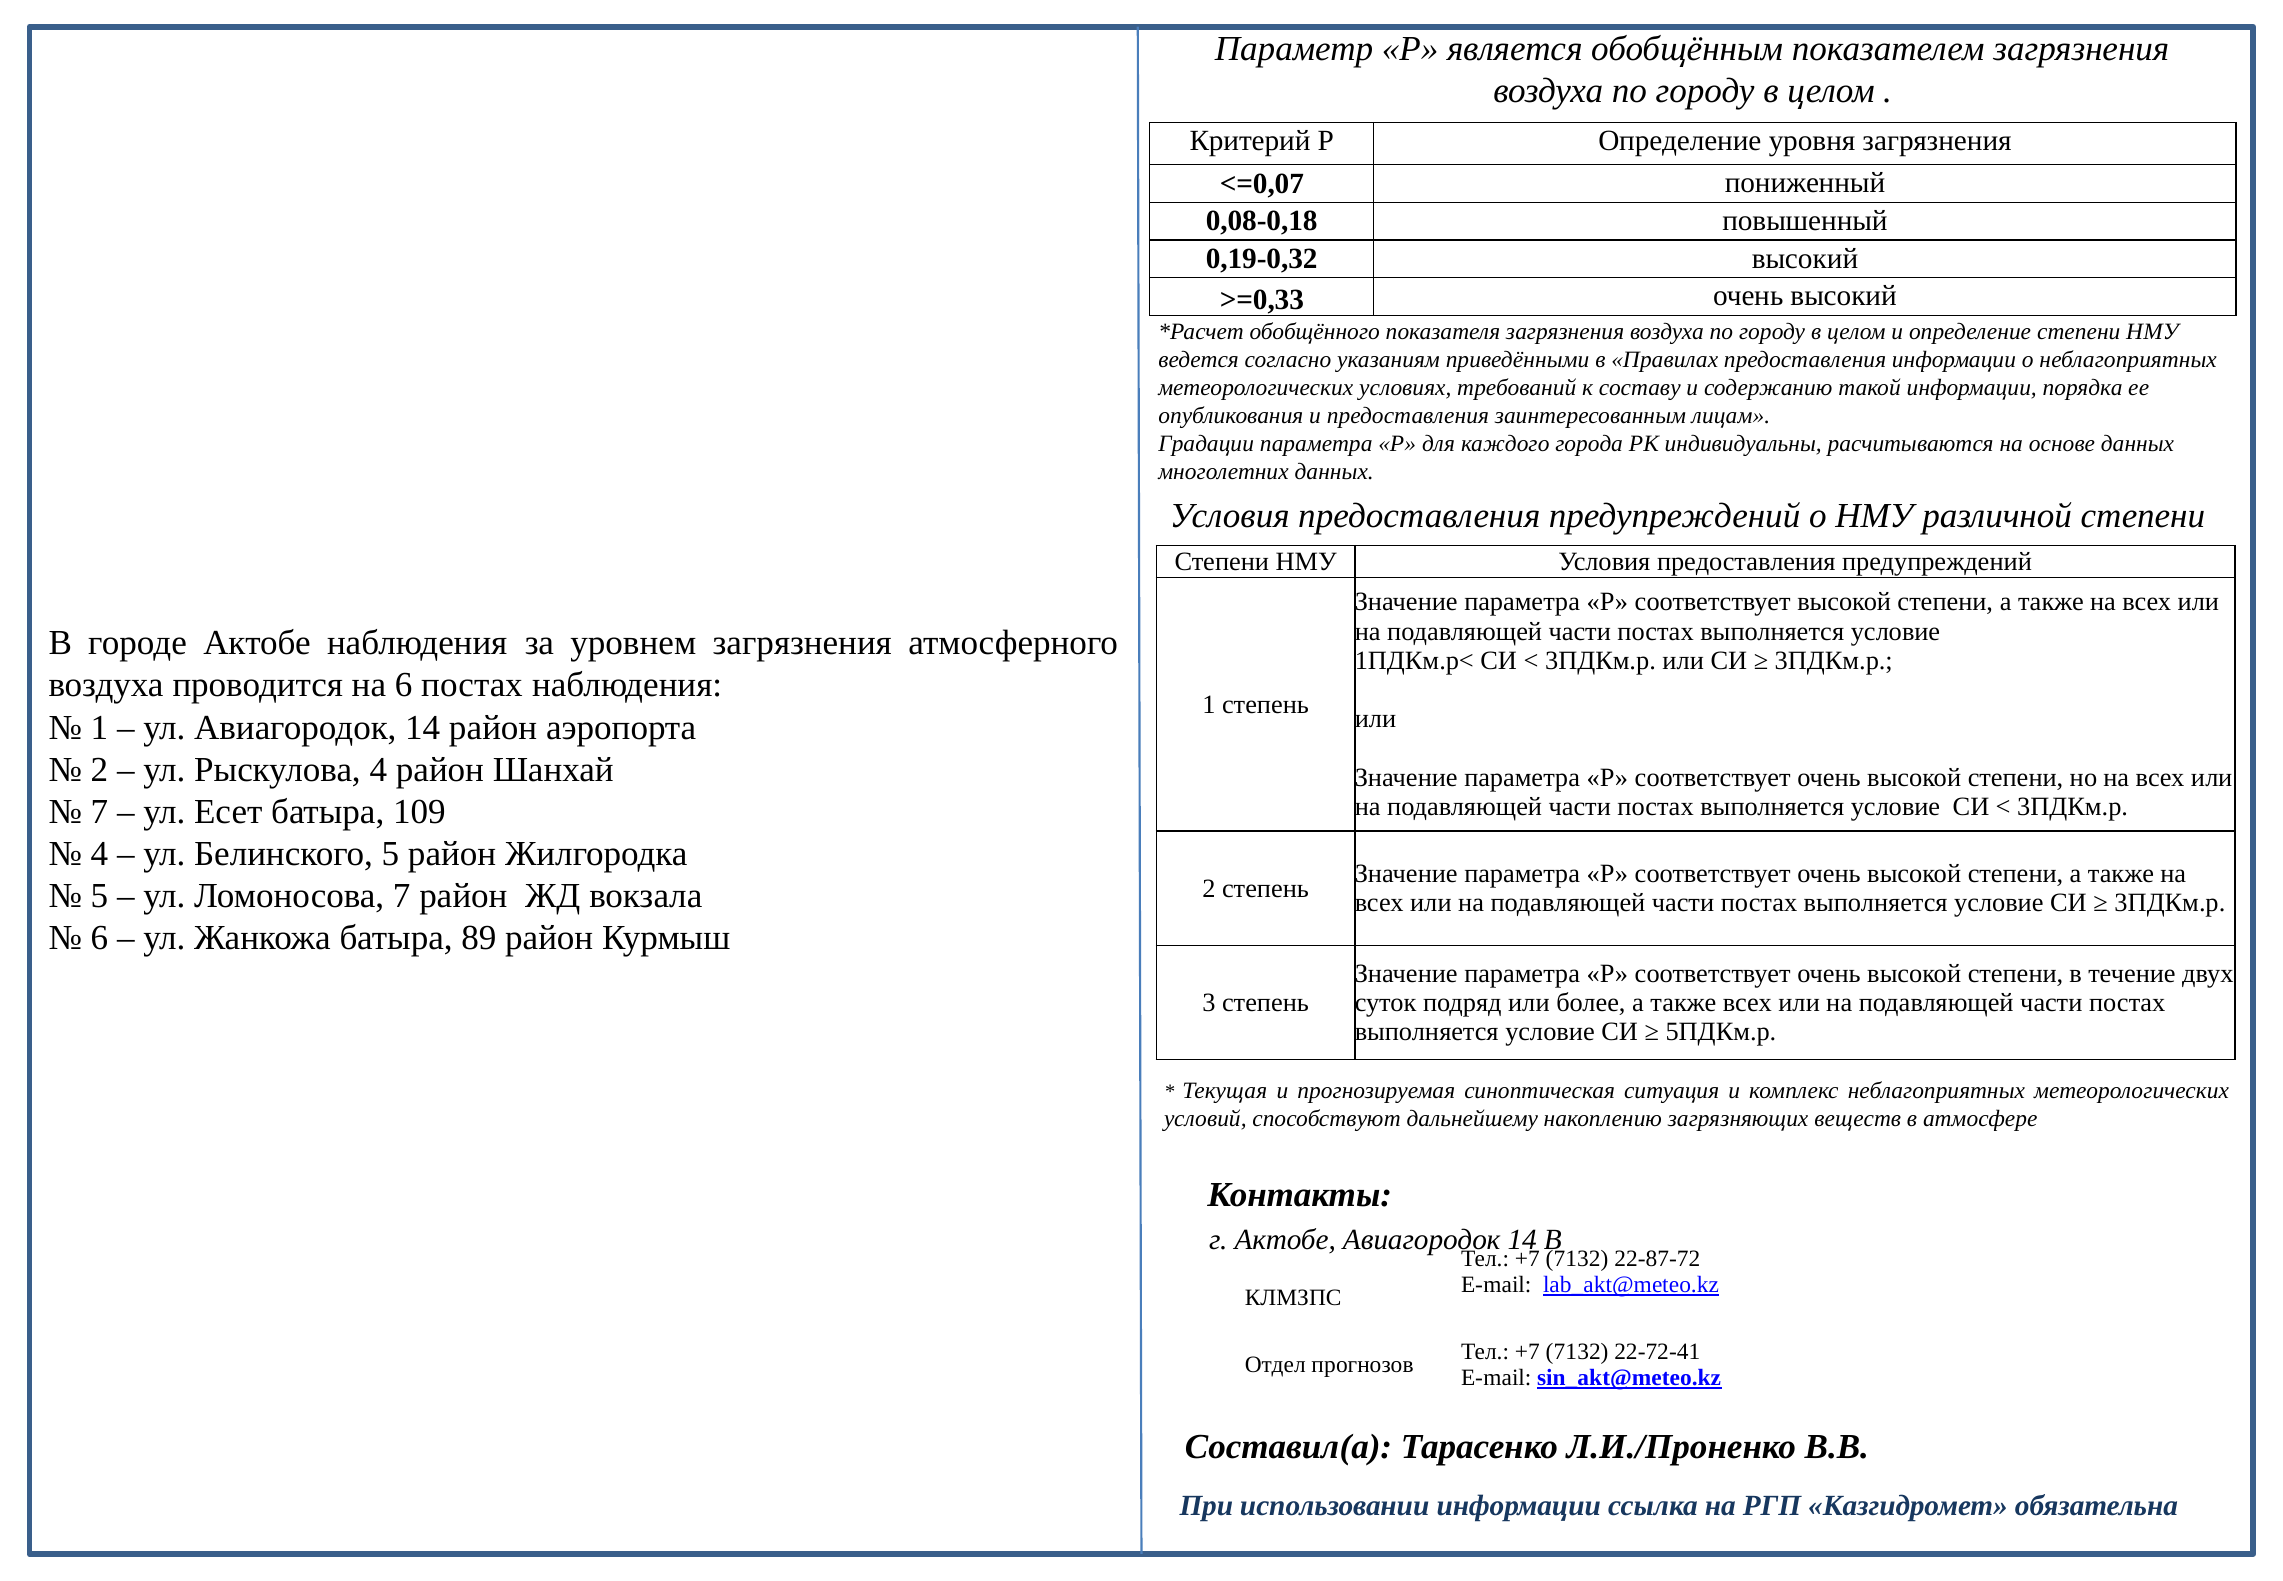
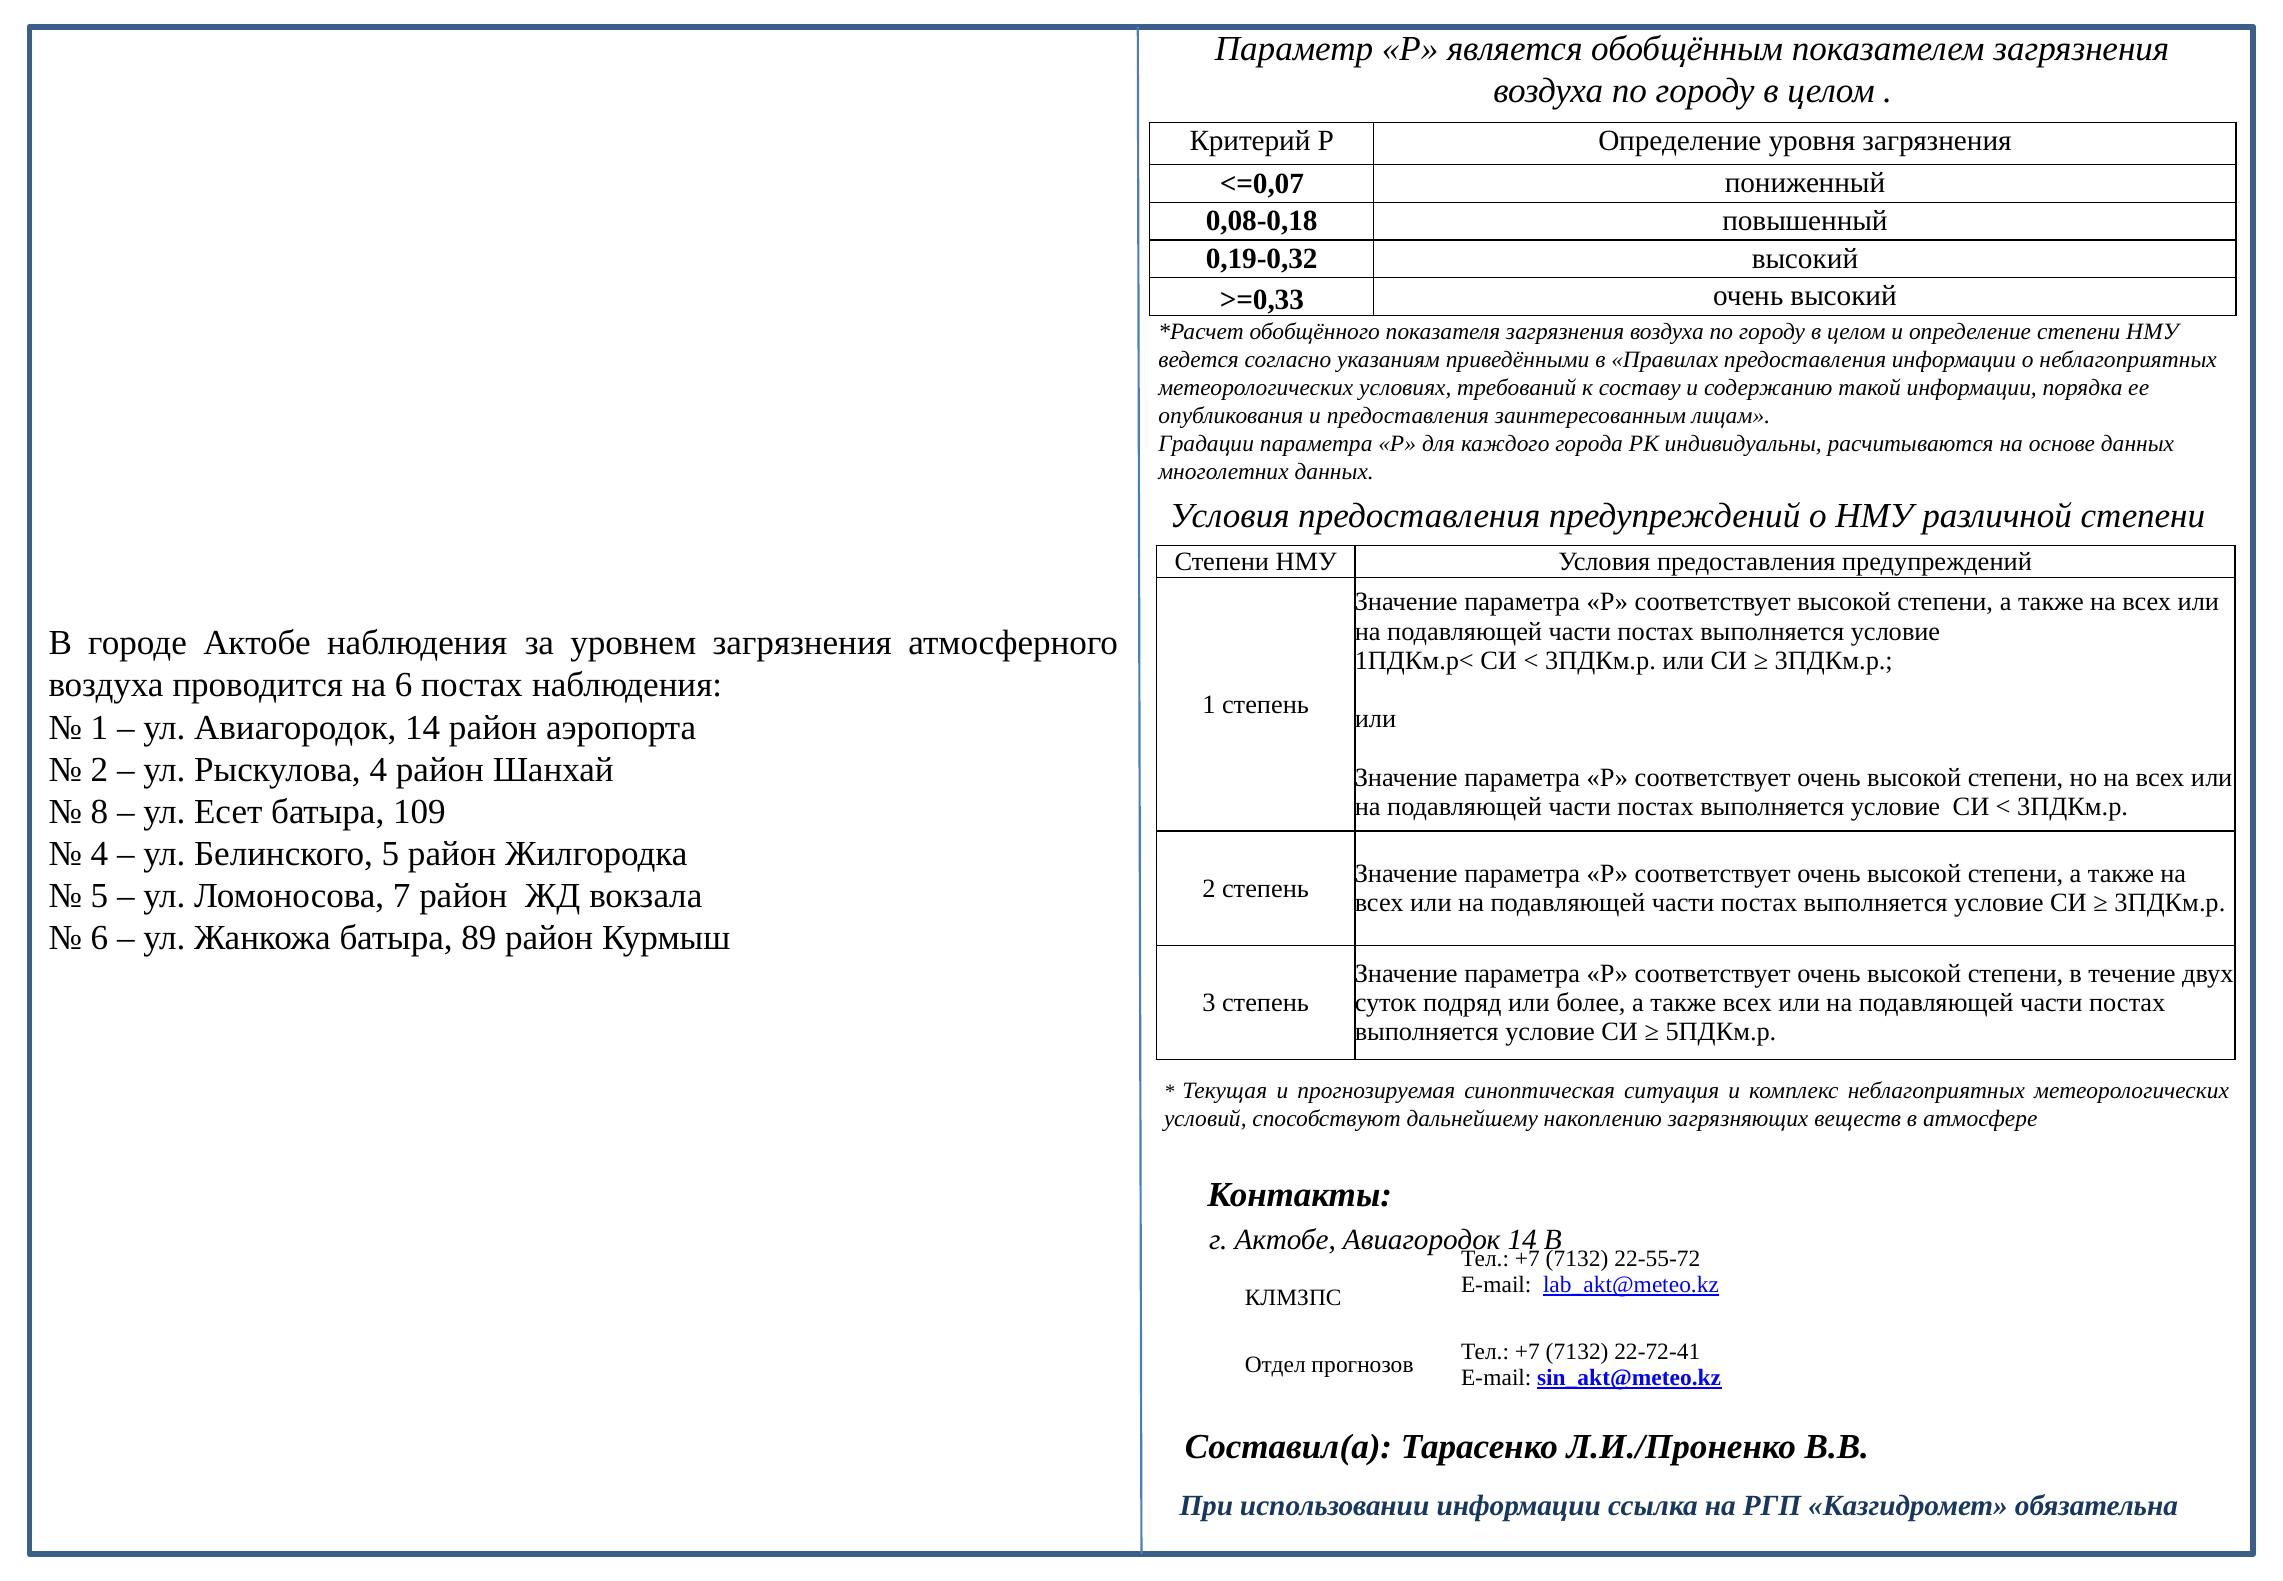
7: 7 -> 8 (99, 812)
22-87-72: 22-87-72 -> 22-55-72 (1657, 1258)
